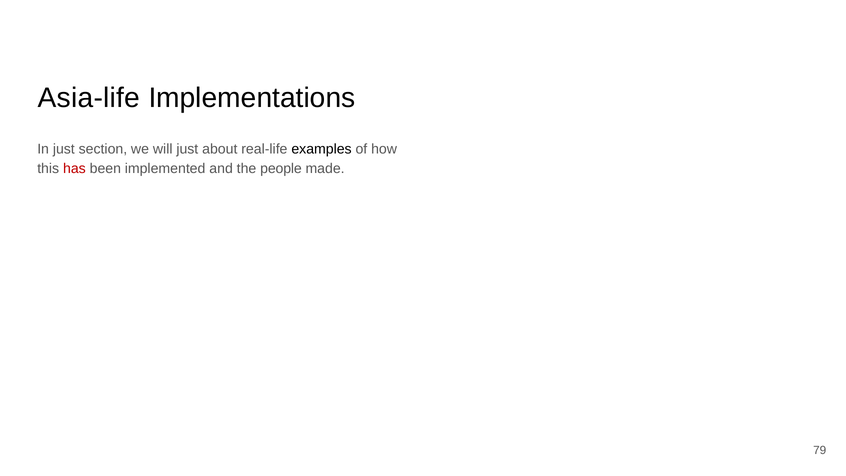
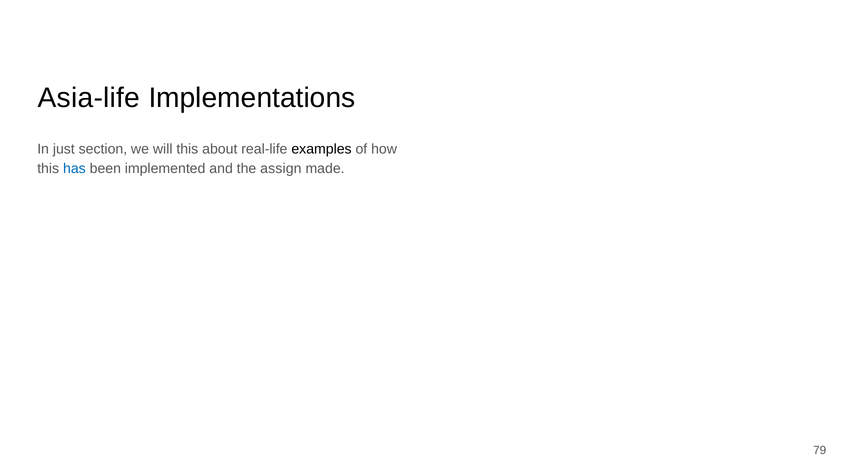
will just: just -> this (187, 149)
has colour: red -> blue (74, 168)
people: people -> assign (281, 168)
